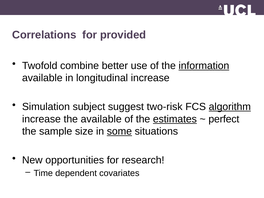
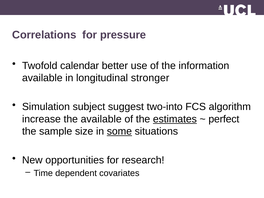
provided: provided -> pressure (123, 35)
combine: combine -> calendar (80, 66)
information underline: present -> none (204, 66)
longitudinal increase: increase -> stronger (150, 78)
two-risk: two-risk -> two-into (165, 107)
algorithm underline: present -> none (230, 107)
